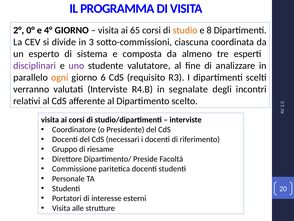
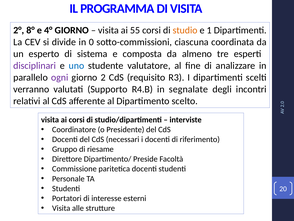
0°: 0° -> 8° (31, 30)
65: 65 -> 55 (135, 30)
8: 8 -> 1 (209, 30)
in 3: 3 -> 0 (91, 42)
uno colour: purple -> blue (76, 66)
ogni colour: orange -> purple (60, 77)
giorno 6: 6 -> 2 (103, 77)
valutati Interviste: Interviste -> Supporto (107, 89)
